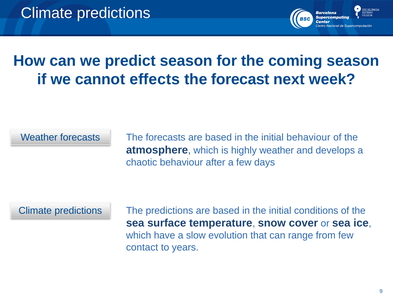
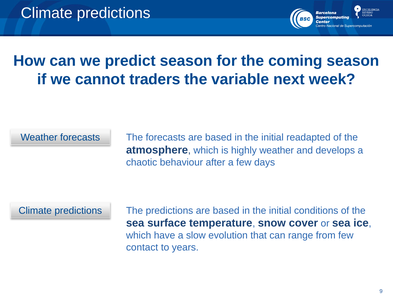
effects: effects -> traders (155, 79)
forecast: forecast -> variable (240, 79)
initial behaviour: behaviour -> readapted (308, 137)
